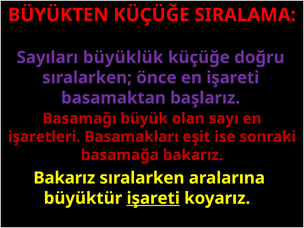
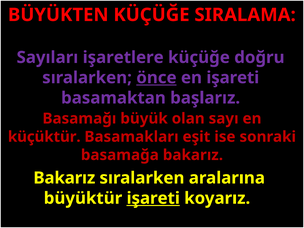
büyüklük: büyüklük -> işaretlere (123, 57)
önce underline: none -> present (156, 78)
işaretleri: işaretleri -> küçüktür (44, 137)
